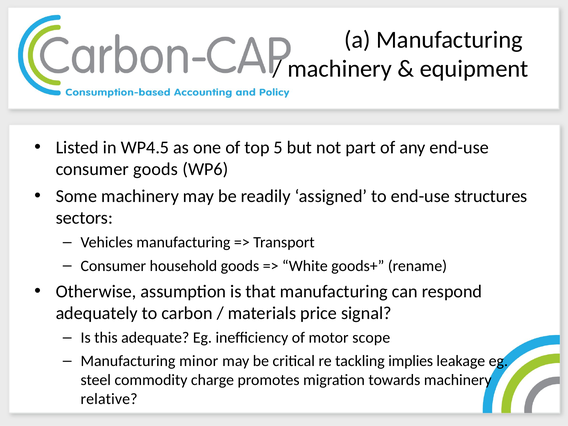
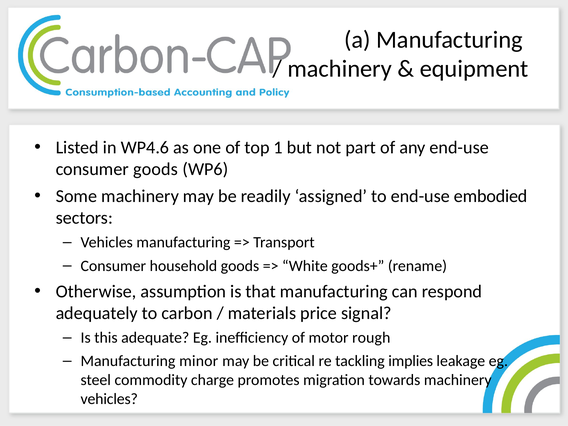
WP4.5: WP4.5 -> WP4.6 (145, 147)
5: 5 -> 1 (278, 147)
structures: structures -> embodied (491, 196)
scope: scope -> rough (371, 338)
relative: relative -> vehicles (109, 399)
